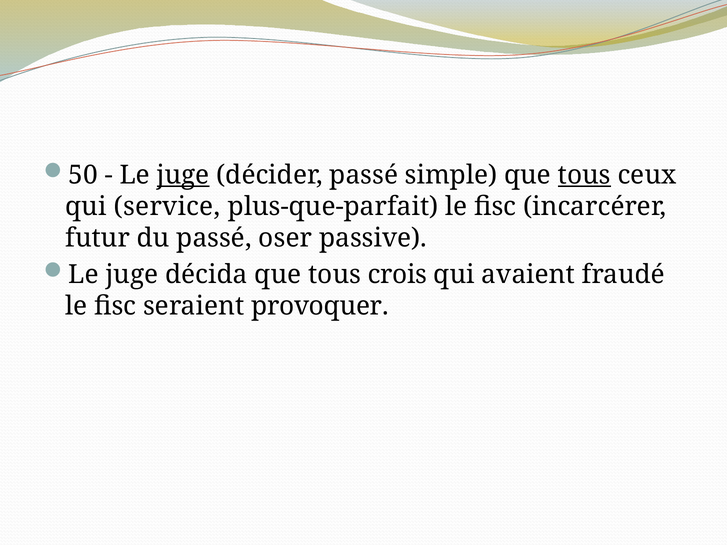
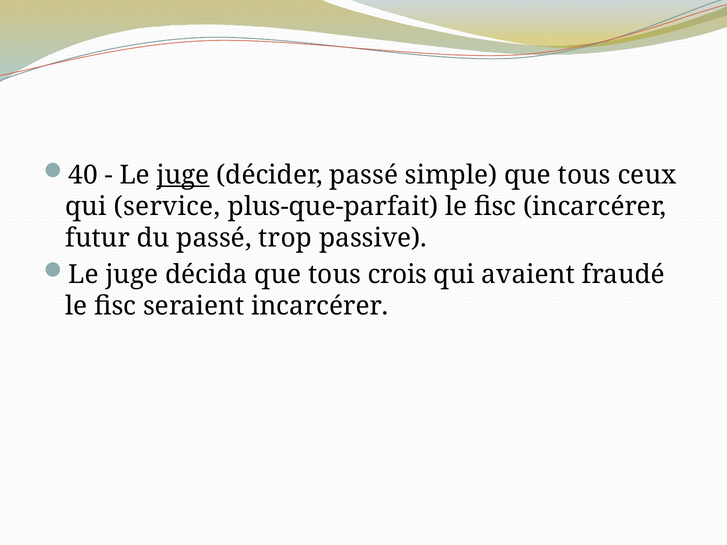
50: 50 -> 40 (83, 175)
tous underline: present -> none (584, 175)
oser: oser -> trop (285, 238)
seraient provoquer: provoquer -> incarcérer (320, 306)
